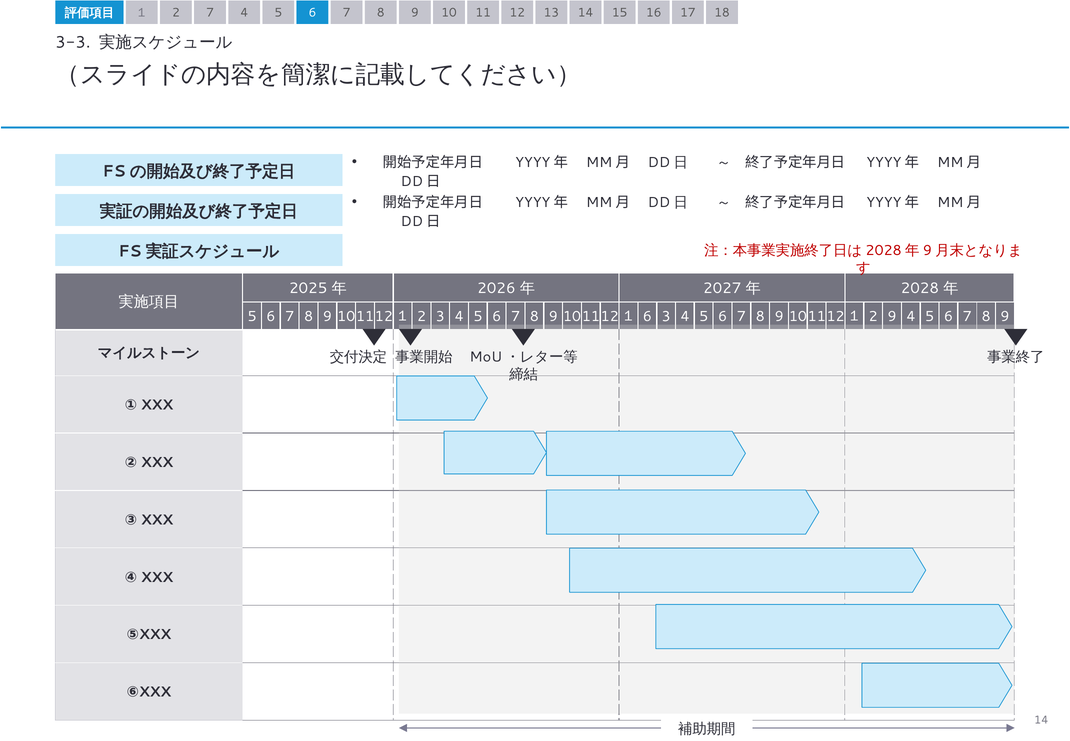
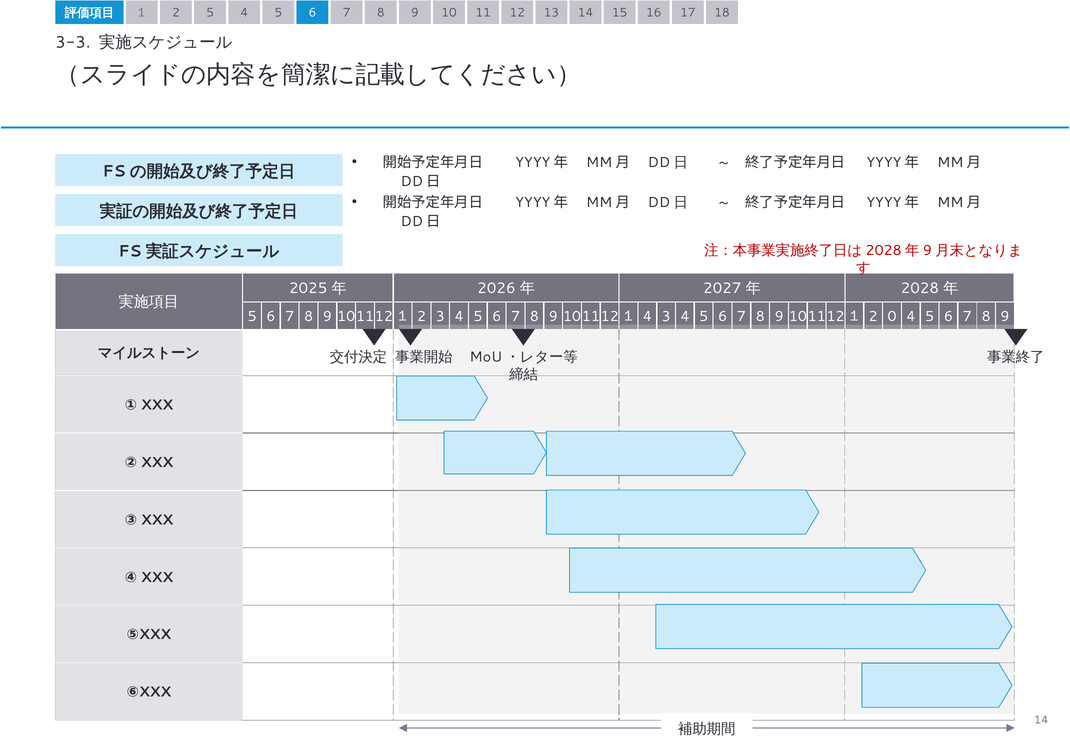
2 7: 7 -> 5 (210, 13)
6: 6 -> 4 (647, 317)
2 9: 9 -> 0 (892, 317)
